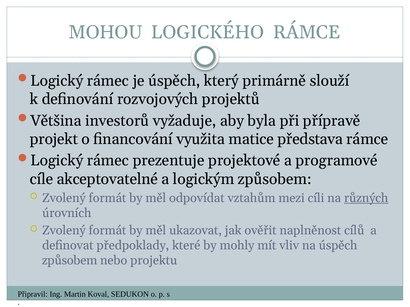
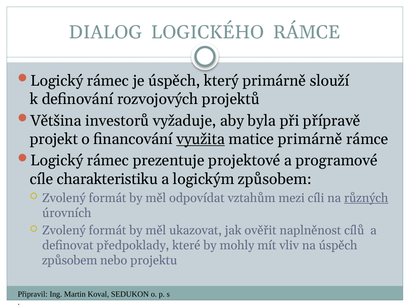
MOHOU: MOHOU -> DIALOG (105, 32)
využita underline: none -> present (201, 139)
matice představa: představa -> primárně (310, 139)
akceptovatelné: akceptovatelné -> charakteristiku (107, 179)
